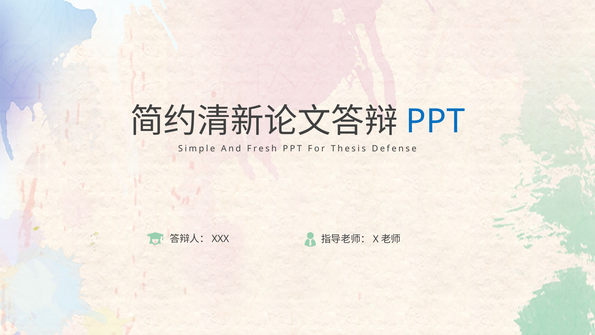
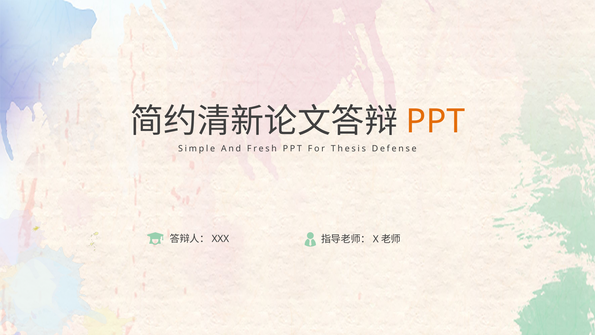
PPT colour: blue -> orange (435, 121)
